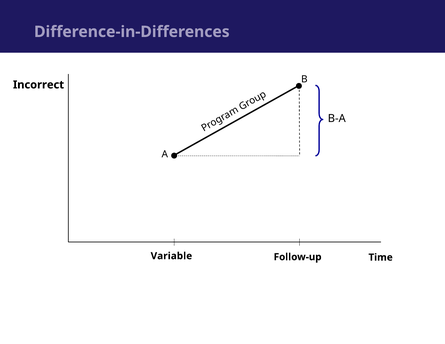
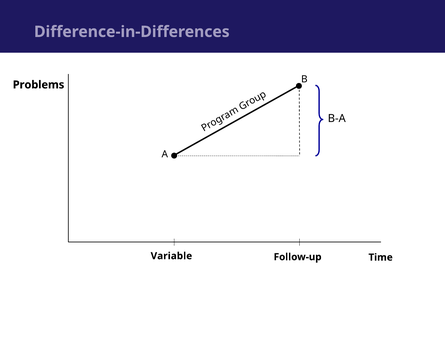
Incorrect: Incorrect -> Problems (39, 85)
